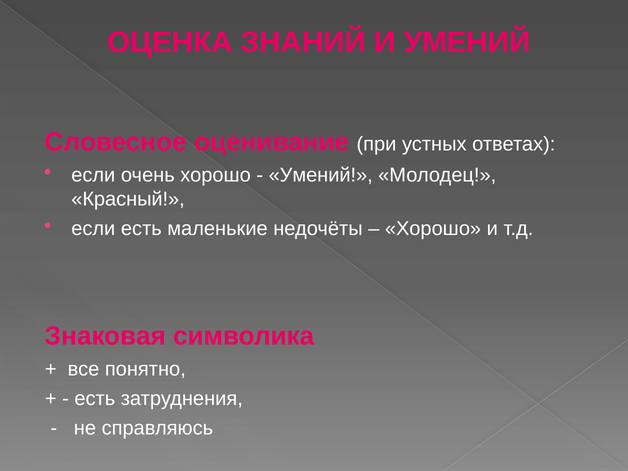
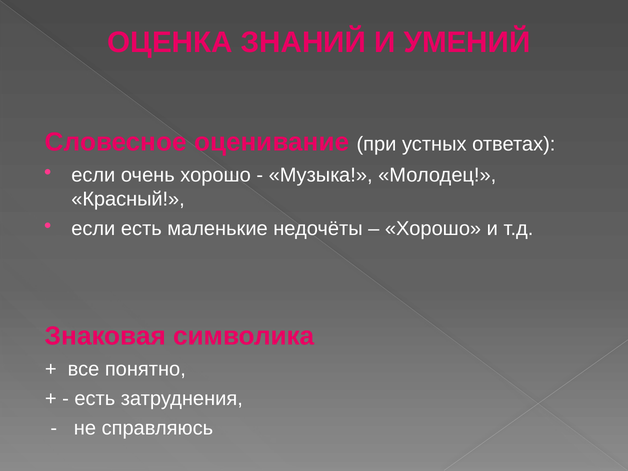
Умений: Умений -> Музыка (321, 175)
